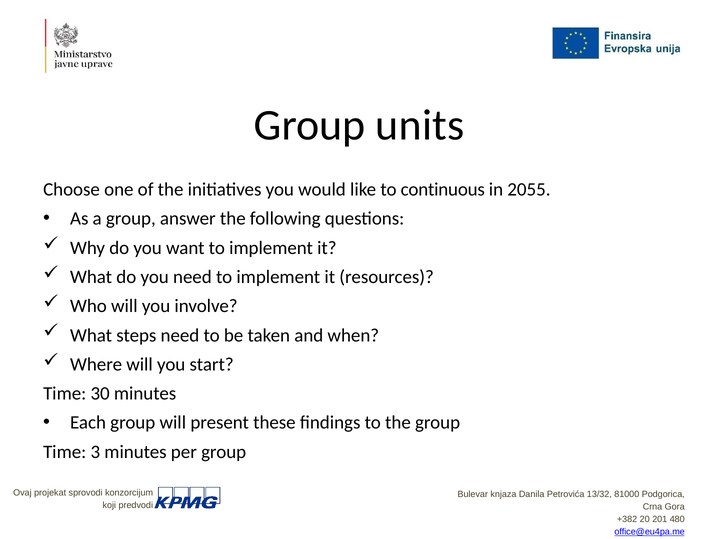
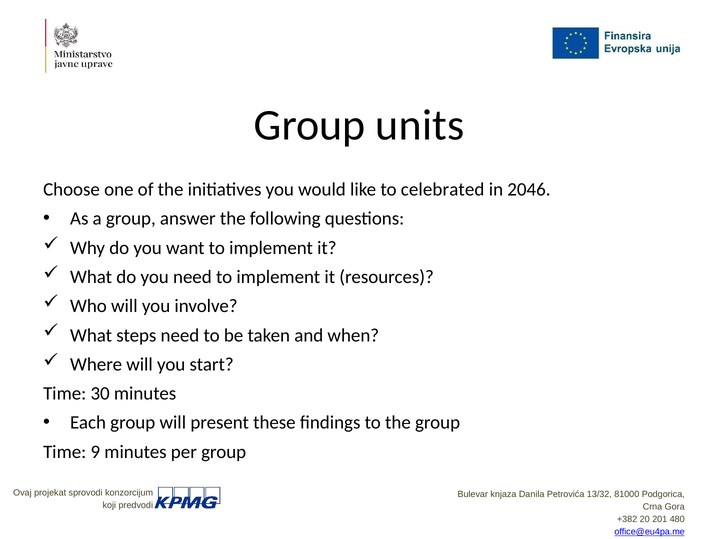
continuous: continuous -> celebrated (443, 190)
2055: 2055 -> 2046 (529, 190)
3: 3 -> 9 (95, 452)
